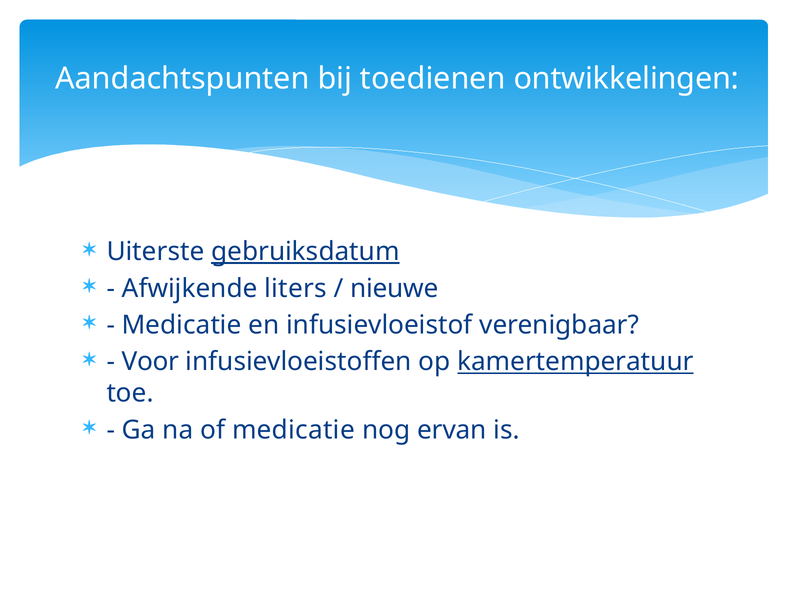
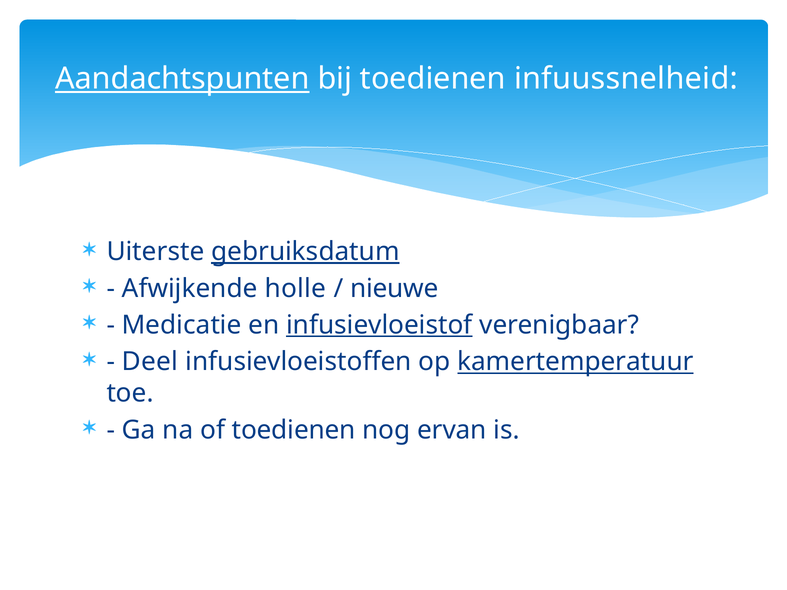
Aandachtspunten underline: none -> present (182, 79)
ontwikkelingen: ontwikkelingen -> infuussnelheid (626, 79)
liters: liters -> holle (296, 289)
infusievloeistof underline: none -> present (379, 325)
Voor: Voor -> Deel (150, 362)
of medicatie: medicatie -> toedienen (294, 430)
